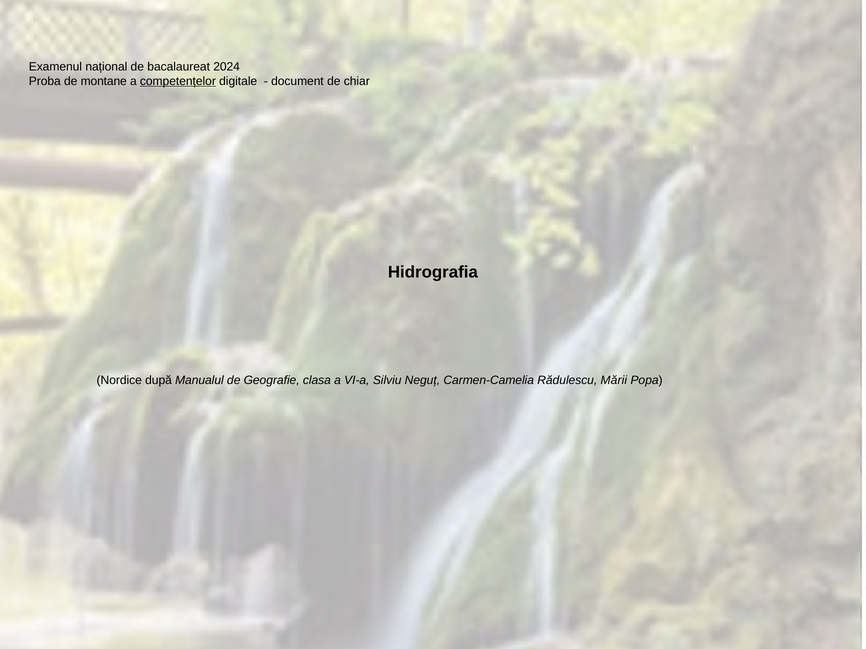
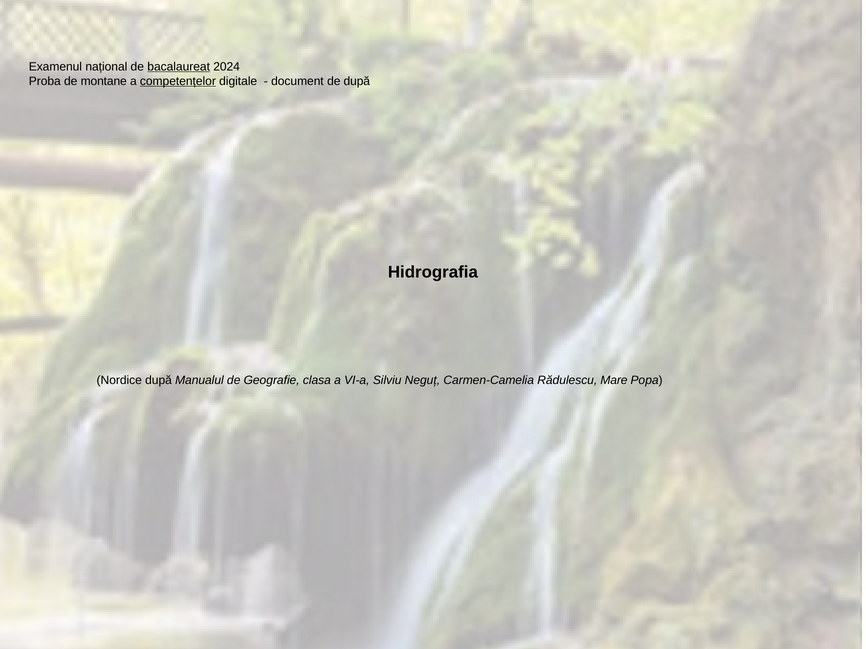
bacalaureat underline: none -> present (179, 67)
de chiar: chiar -> după (357, 81)
Mării: Mării -> Mare (614, 380)
